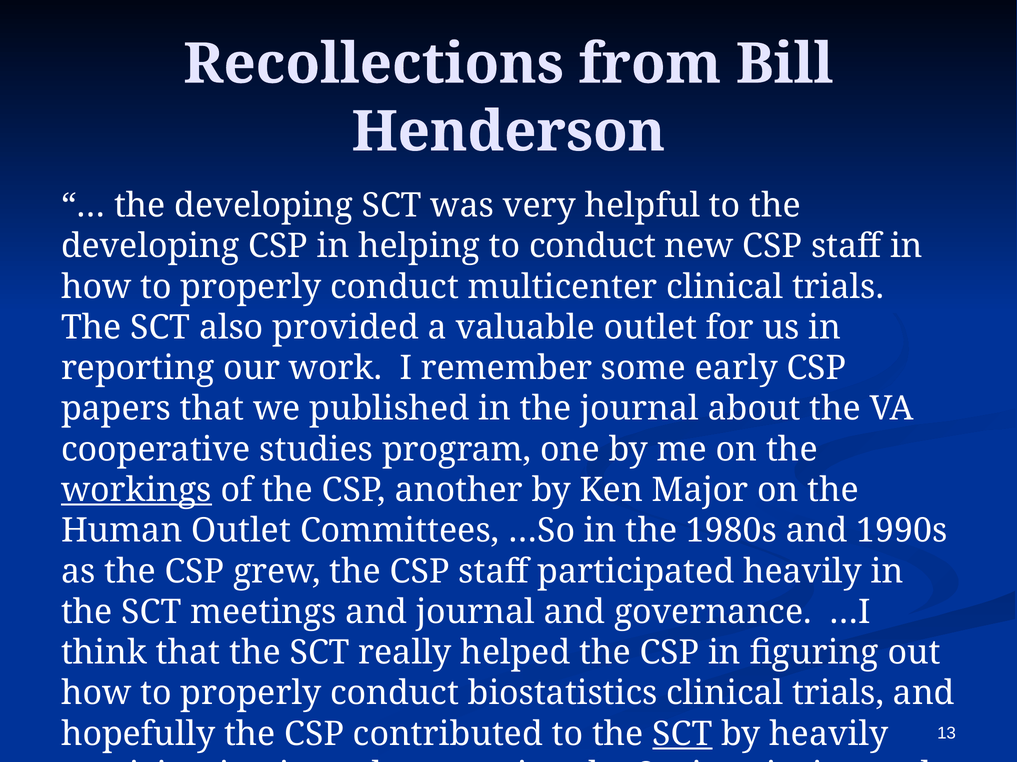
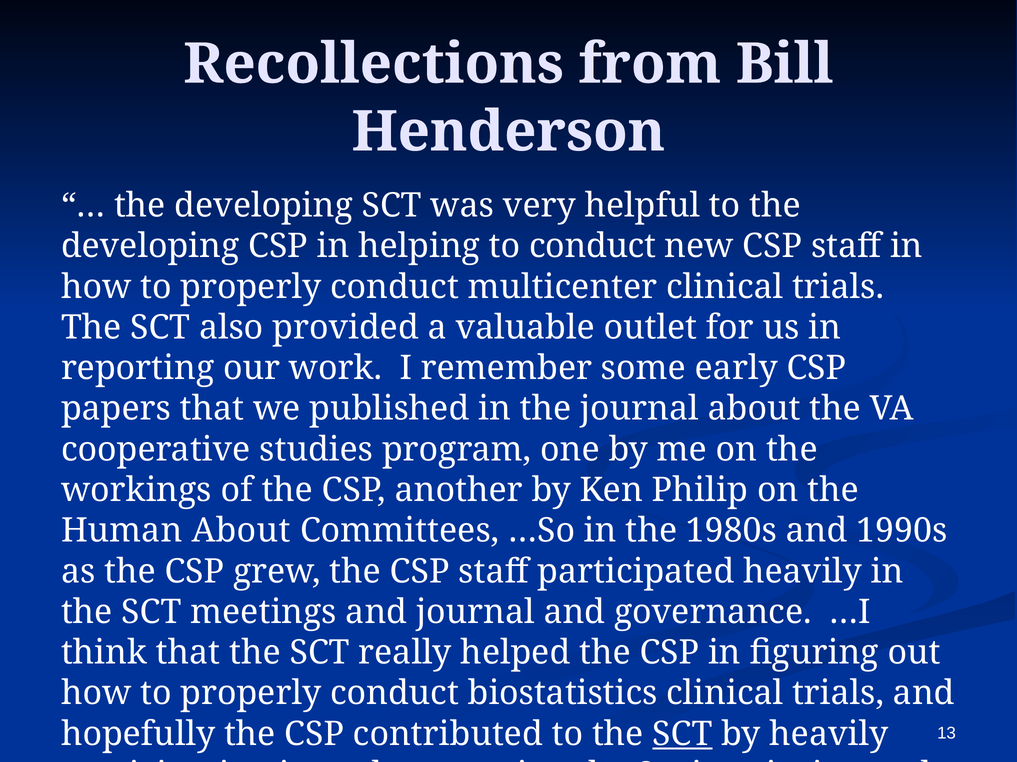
workings underline: present -> none (136, 491)
Major: Major -> Philip (700, 491)
Human Outlet: Outlet -> About (241, 531)
